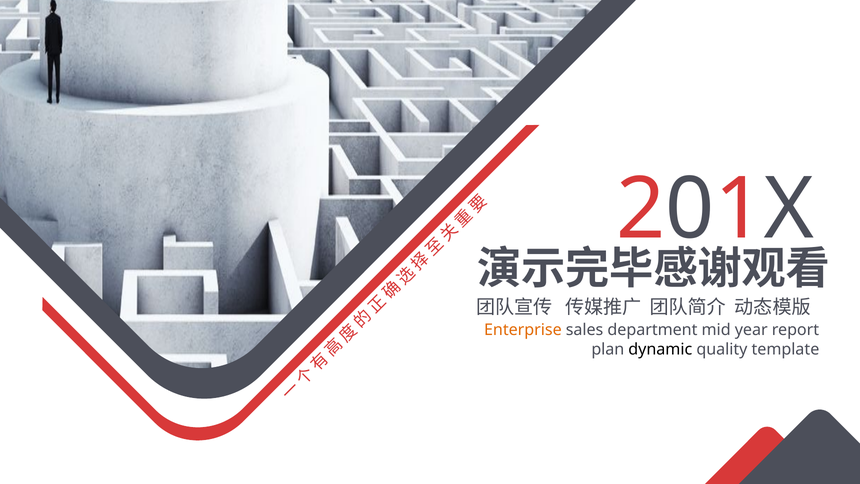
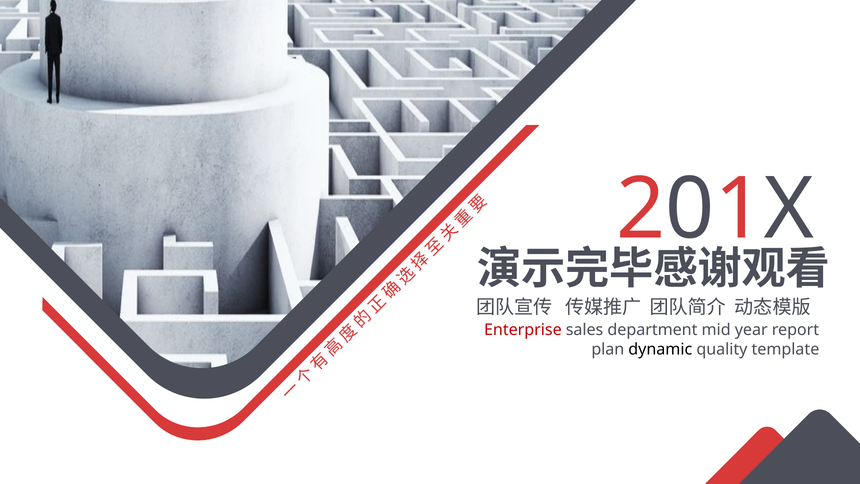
Enterprise colour: orange -> red (523, 330)
